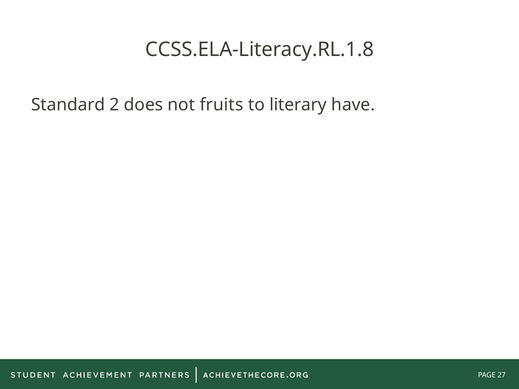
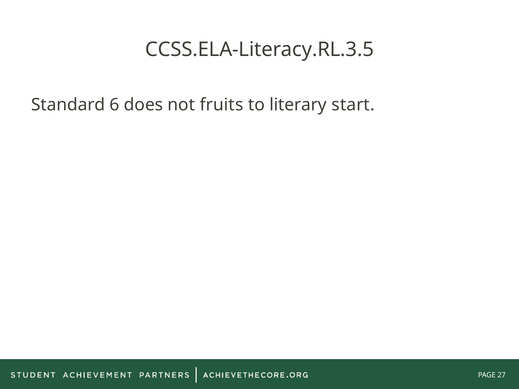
CCSS.ELA-Literacy.RL.1.8: CCSS.ELA-Literacy.RL.1.8 -> CCSS.ELA-Literacy.RL.3.5 (260, 49)
2: 2 -> 6 (114, 105)
have: have -> start (353, 105)
